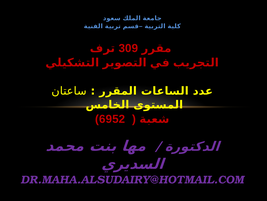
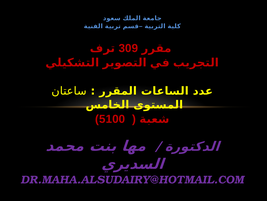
6952: 6952 -> 5100 (112, 119)
